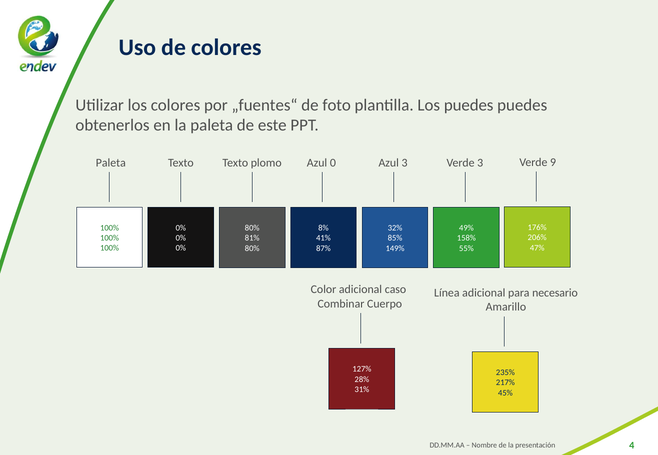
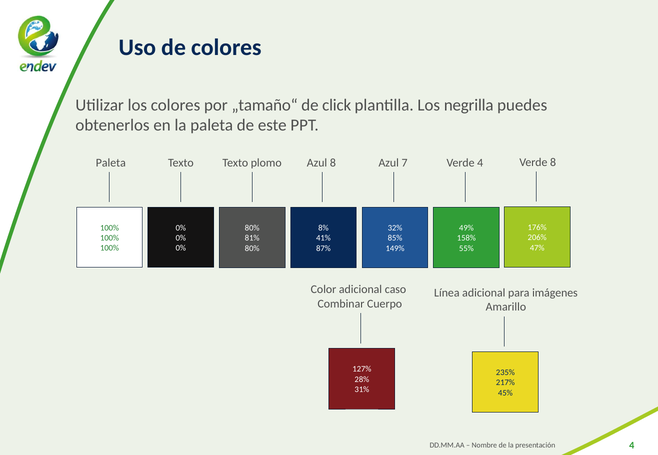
„fuentes“: „fuentes“ -> „tamaño“ (265, 105)
foto: foto -> click (337, 105)
Los puedes: puedes -> negrilla (469, 105)
Verde 9: 9 -> 8 (553, 162)
Azul 0: 0 -> 8 (333, 163)
Azul 3: 3 -> 7 (405, 163)
Verde 3: 3 -> 4 (480, 163)
necesario: necesario -> imágenes (555, 293)
